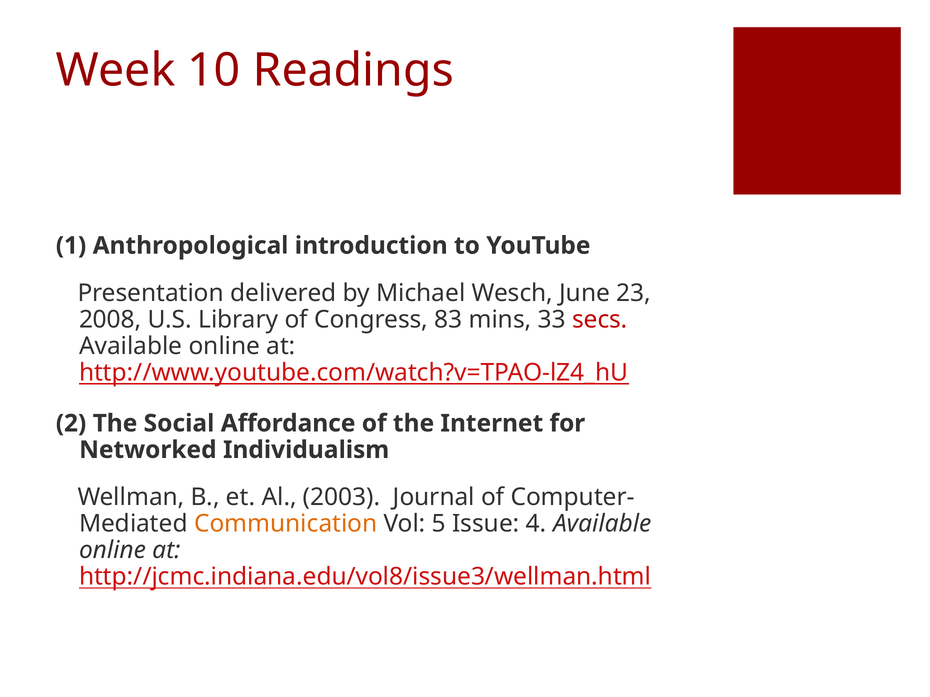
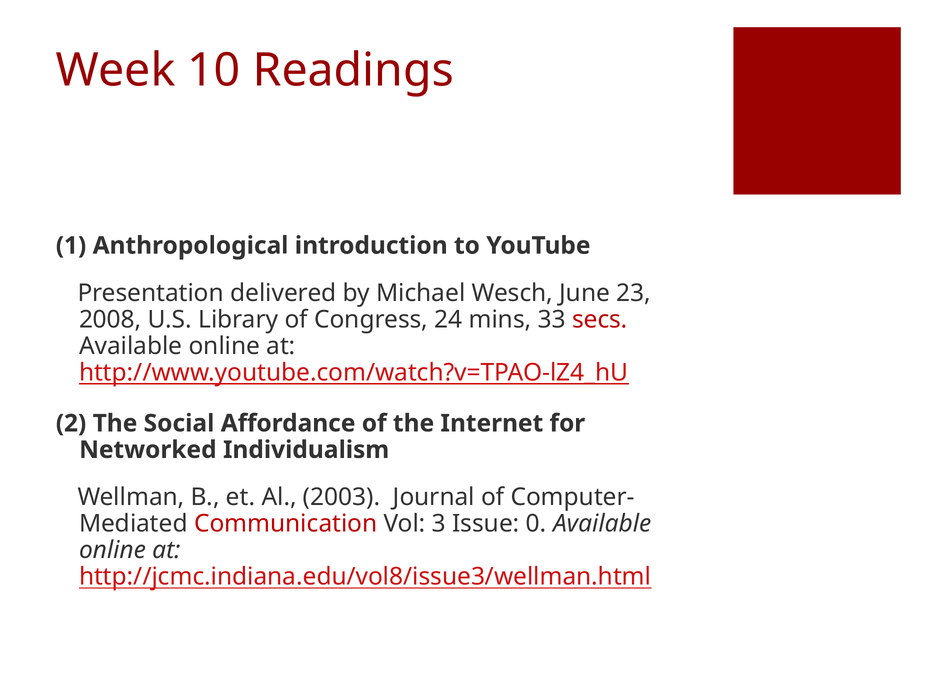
83: 83 -> 24 (448, 320)
Communication colour: orange -> red (286, 524)
5: 5 -> 3 (439, 524)
4: 4 -> 0 (536, 524)
